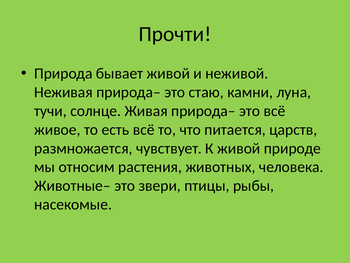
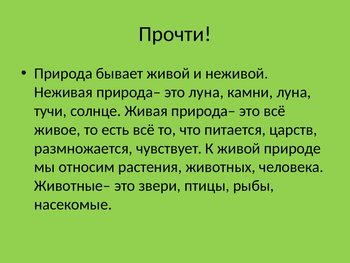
это стаю: стаю -> луна (206, 92)
